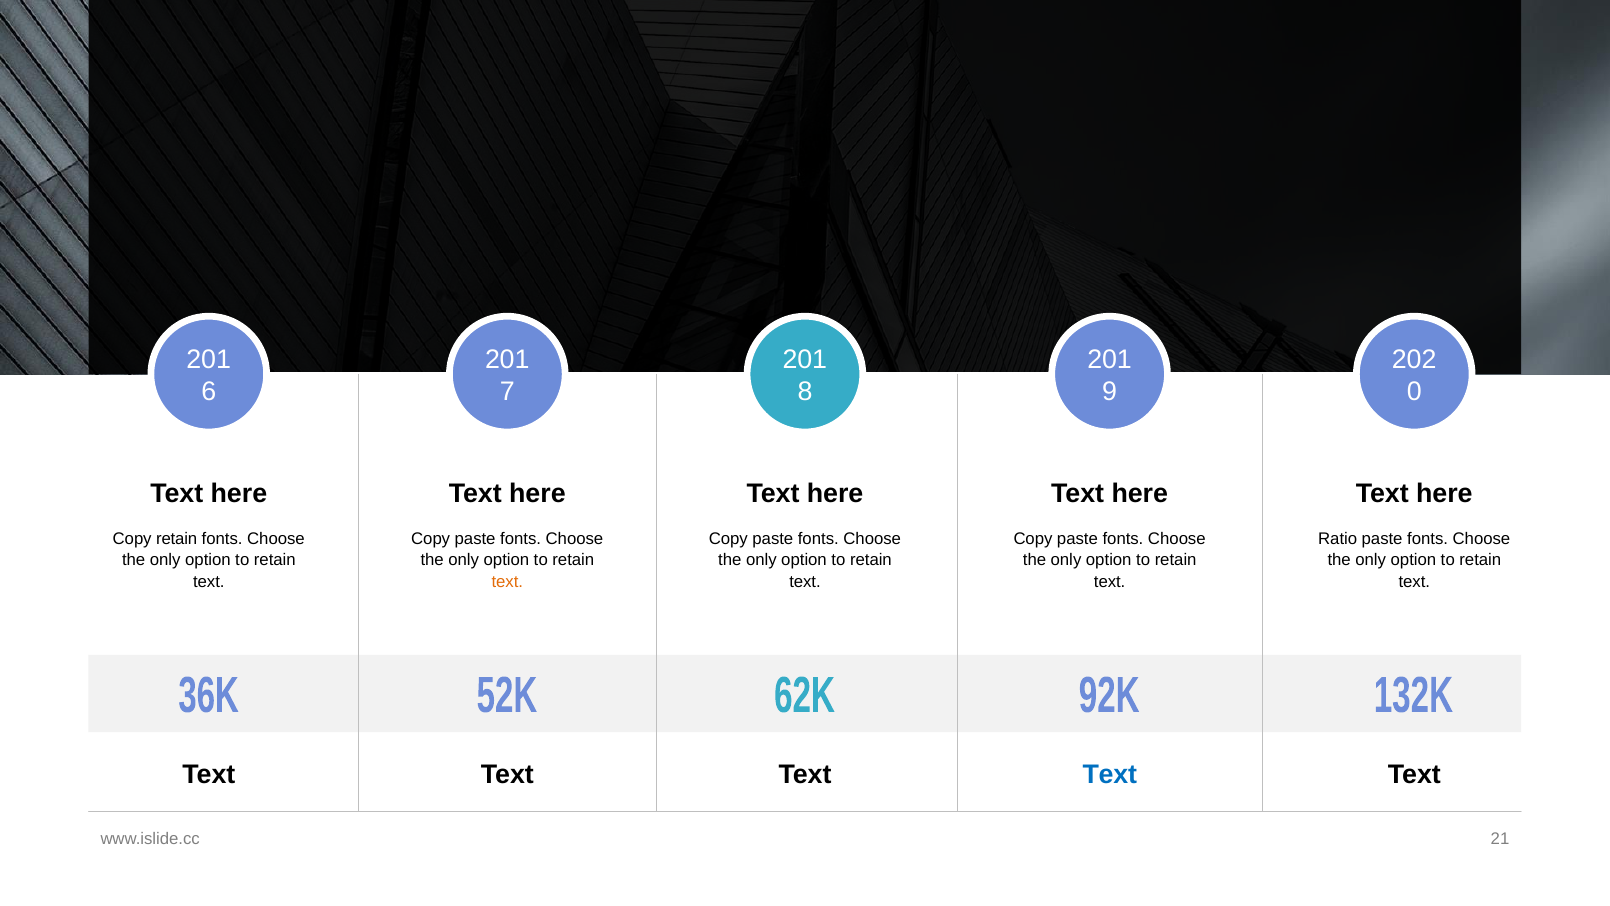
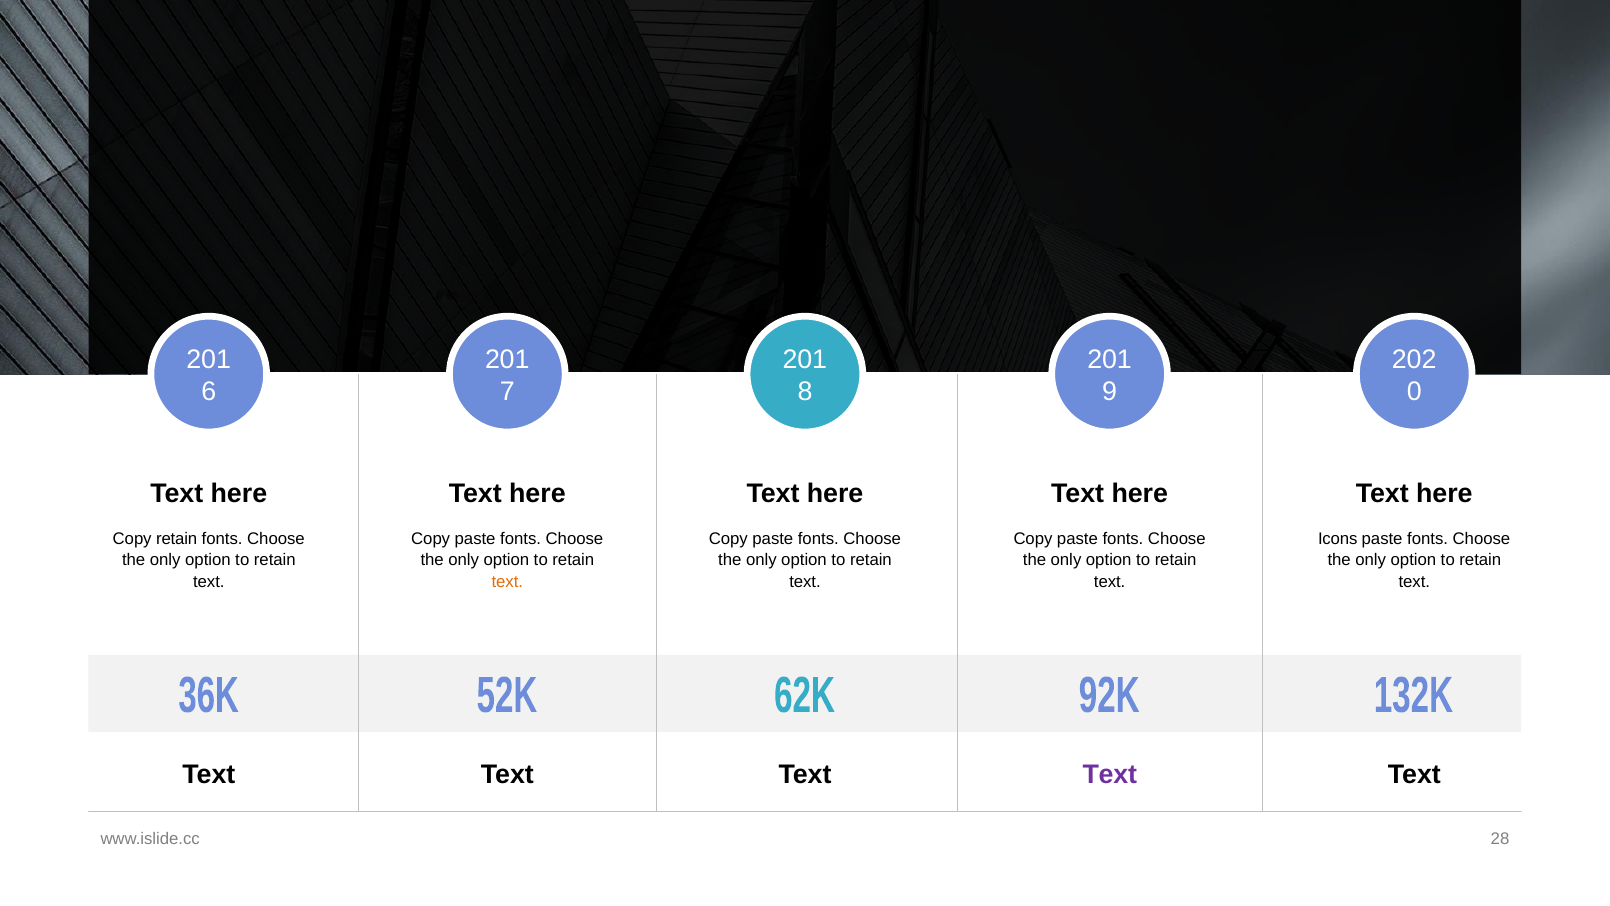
Ratio: Ratio -> Icons (1338, 538)
Text colour: blue -> purple (1110, 774)
21: 21 -> 28 (1500, 839)
